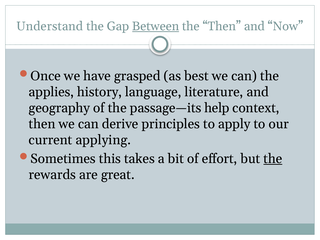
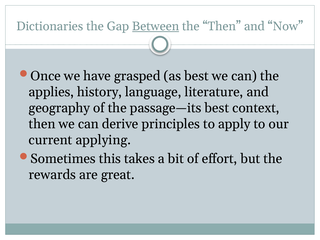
Understand: Understand -> Dictionaries (50, 26)
passage—its help: help -> best (217, 108)
the underline: present -> none (273, 159)
